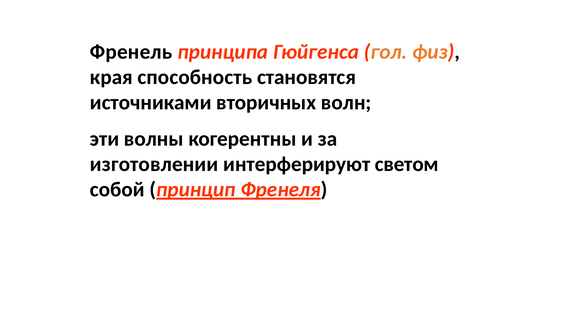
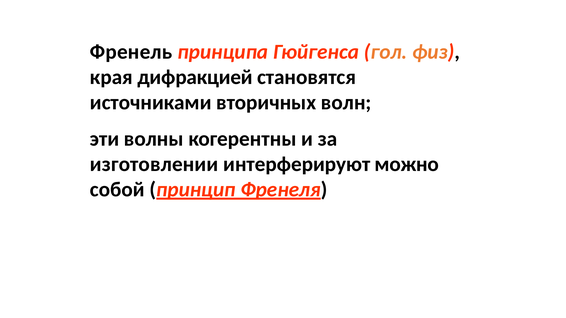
способность: способность -> дифракцией (195, 77)
светом: светом -> можно (407, 164)
